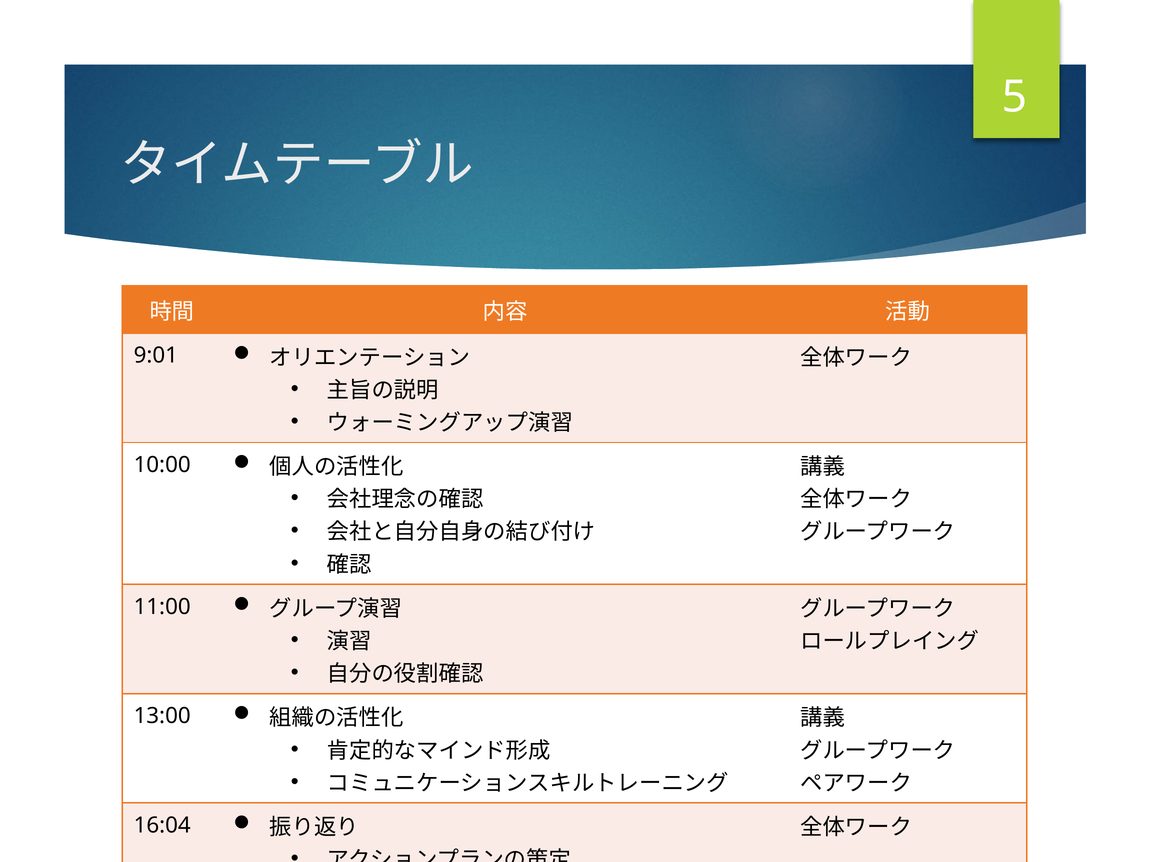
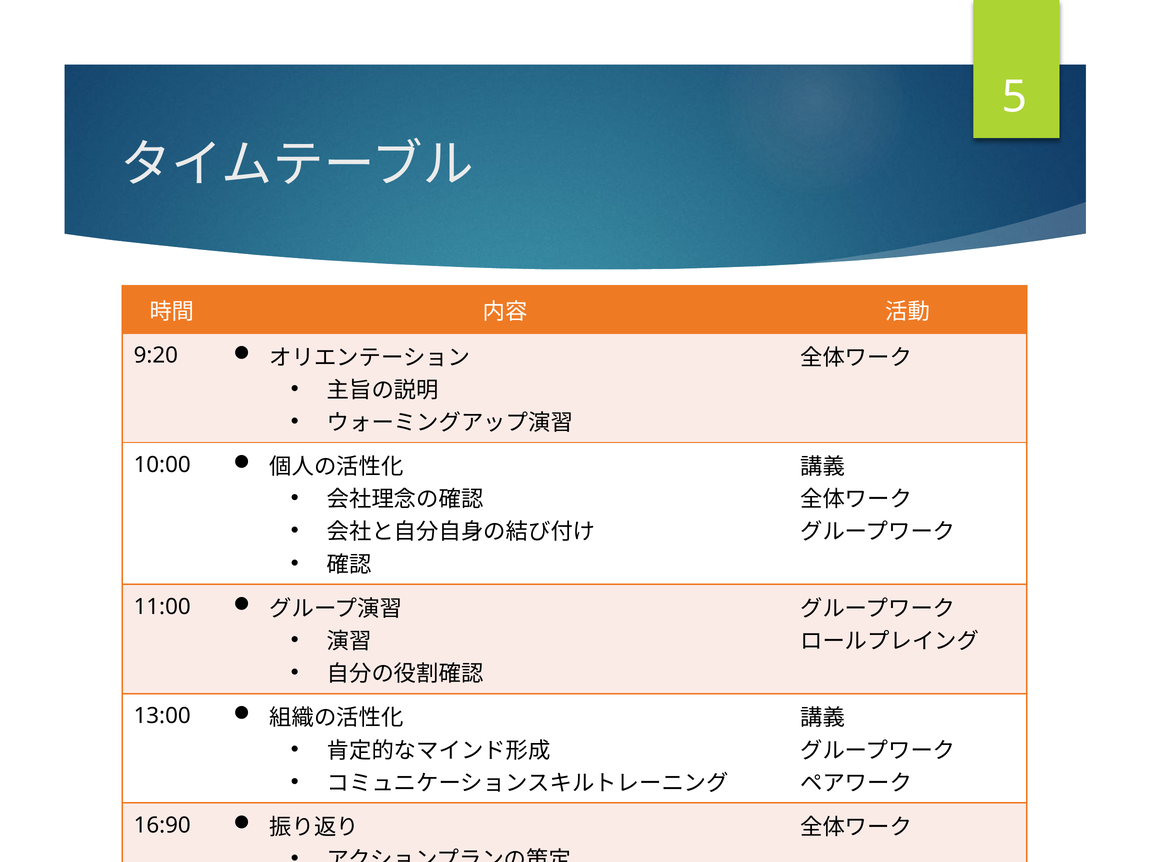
9:01: 9:01 -> 9:20 (156, 355)
16:04: 16:04 -> 16:90 (162, 825)
